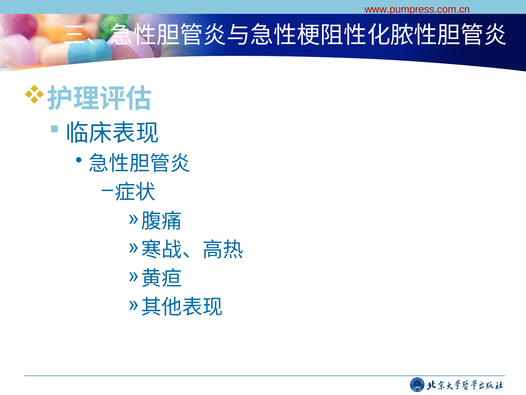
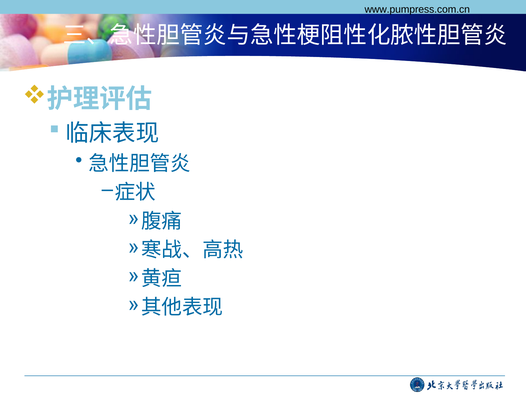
www.pumpress.com.cn colour: red -> black (417, 9)
